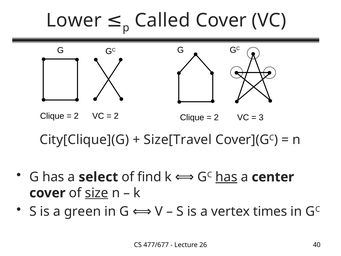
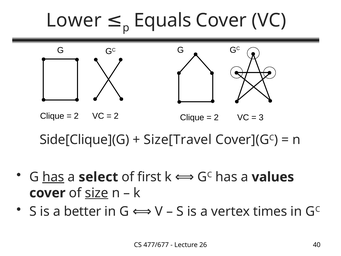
Called: Called -> Equals (163, 20)
City[Clique](G: City[Clique](G -> Side[Clique](G (84, 140)
has underline: none -> present (53, 177)
find: find -> first (149, 177)
has underline: present -> none (226, 177)
center: center -> values (273, 177)
green: green -> better (83, 211)
